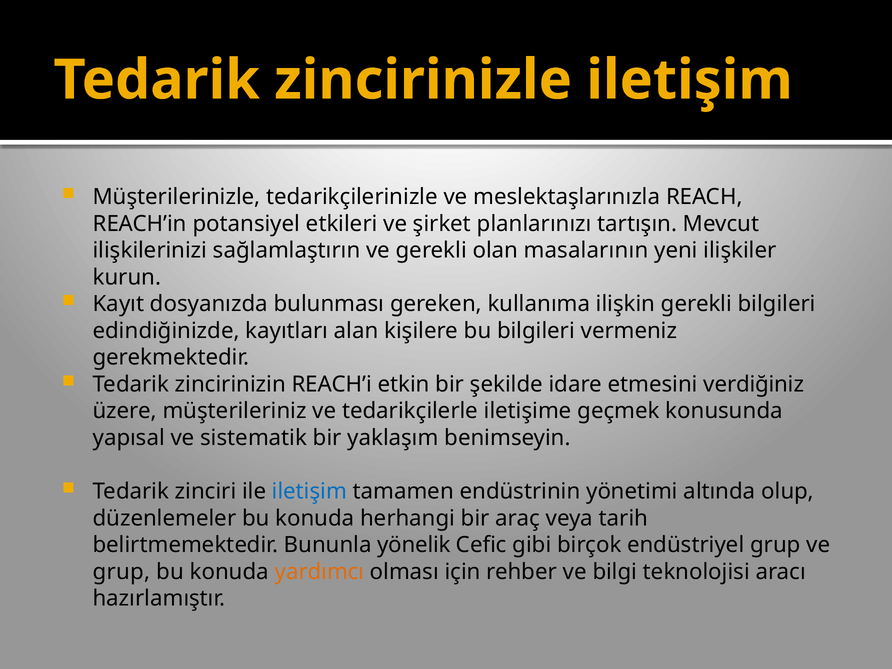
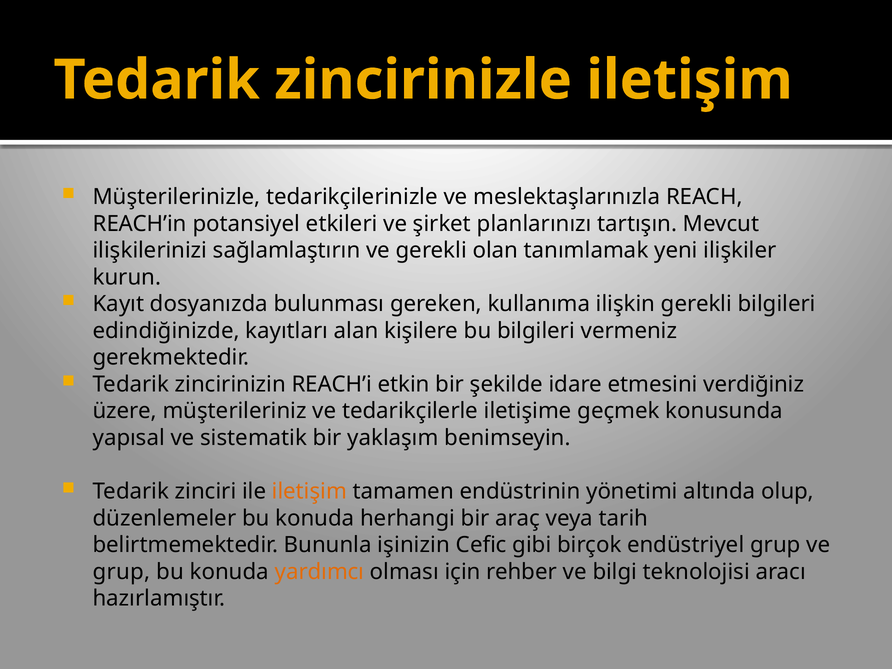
masalarının: masalarının -> tanımlamak (586, 251)
iletişim colour: blue -> orange (309, 491)
yönelik: yönelik -> işinizin (414, 545)
